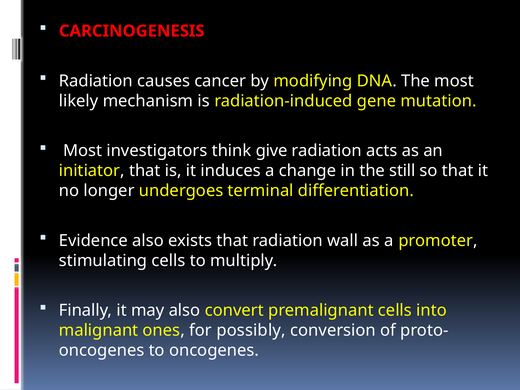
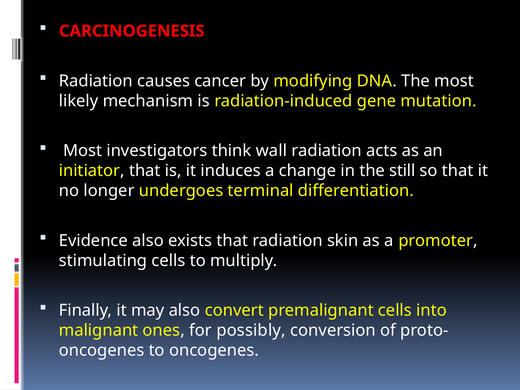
give: give -> wall (271, 151)
wall: wall -> skin (343, 241)
